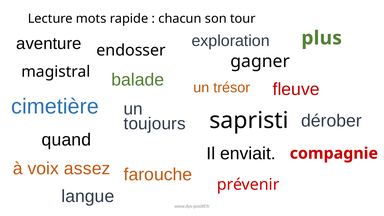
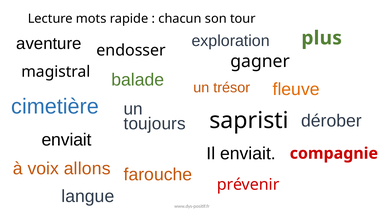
fleuve colour: red -> orange (296, 89)
quand: quand -> enviait (67, 140)
assez: assez -> allons (87, 169)
